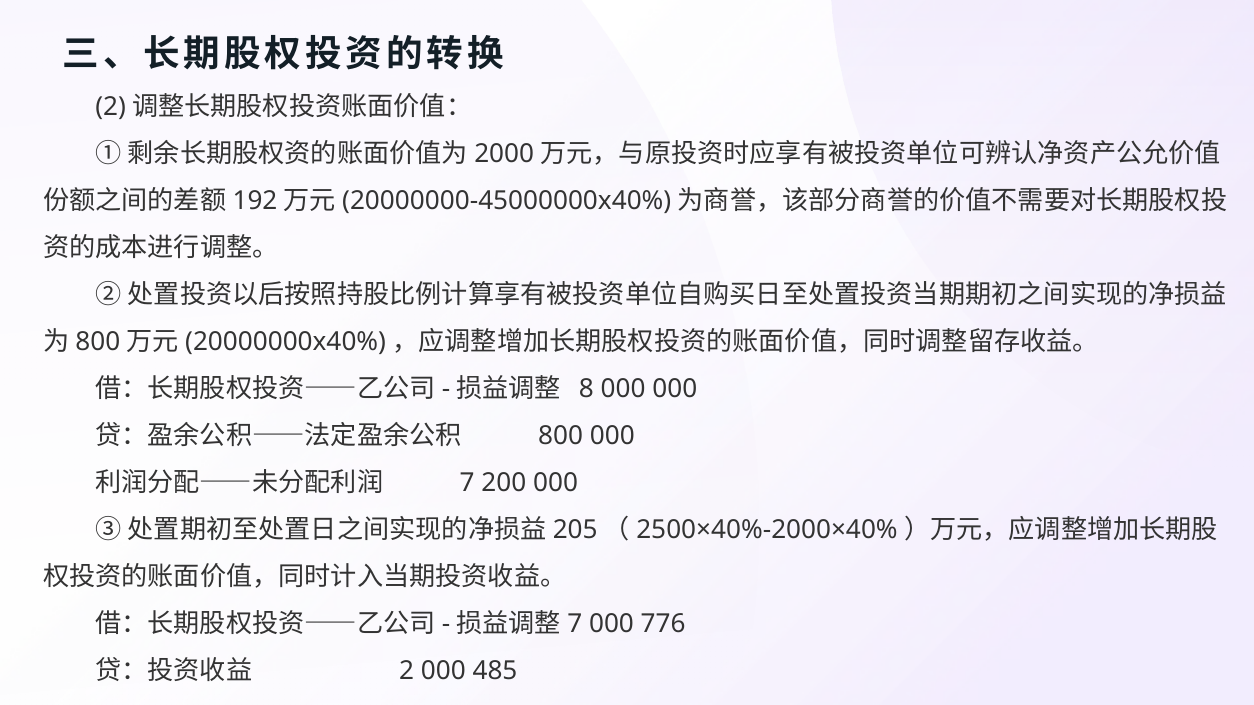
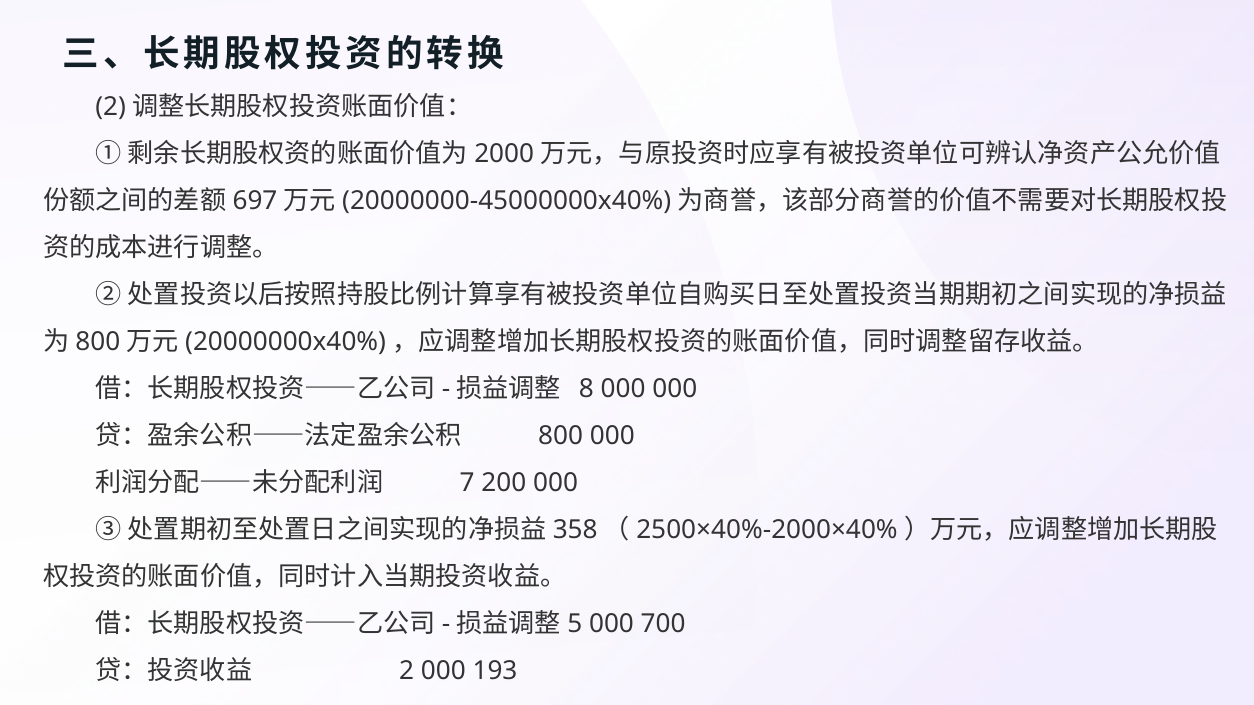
192: 192 -> 697 (255, 201)
205: 205 -> 358 (575, 530)
7: 7 -> 5 (575, 625)
776: 776 -> 700 (663, 625)
485: 485 -> 193 (495, 672)
